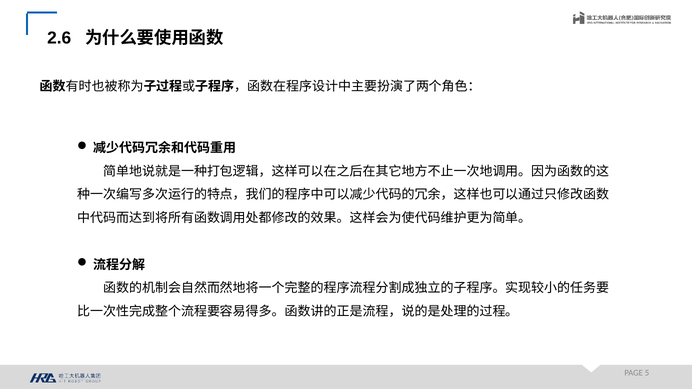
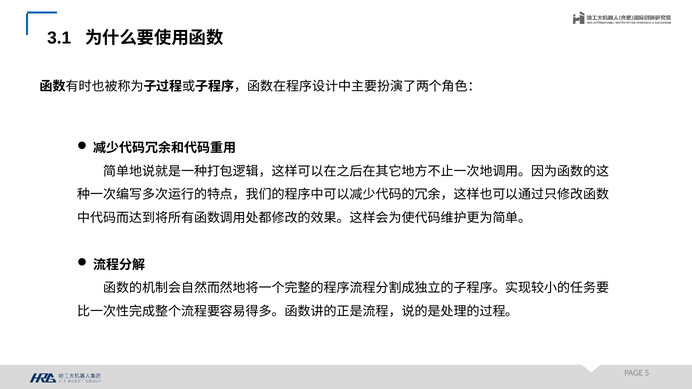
2.6: 2.6 -> 3.1 (59, 38)
